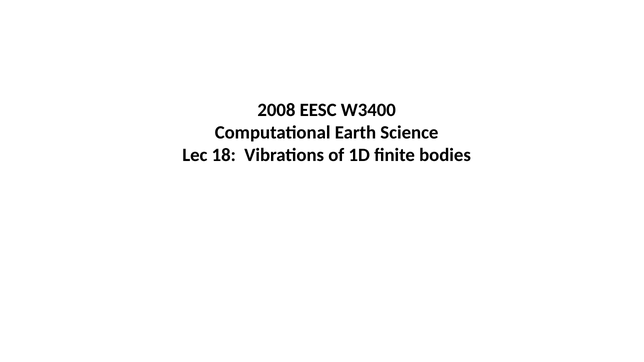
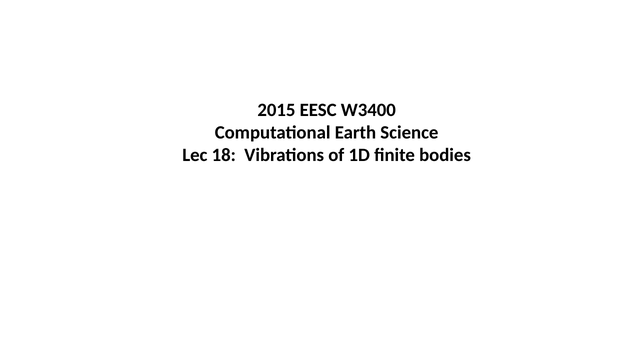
2008: 2008 -> 2015 (276, 110)
